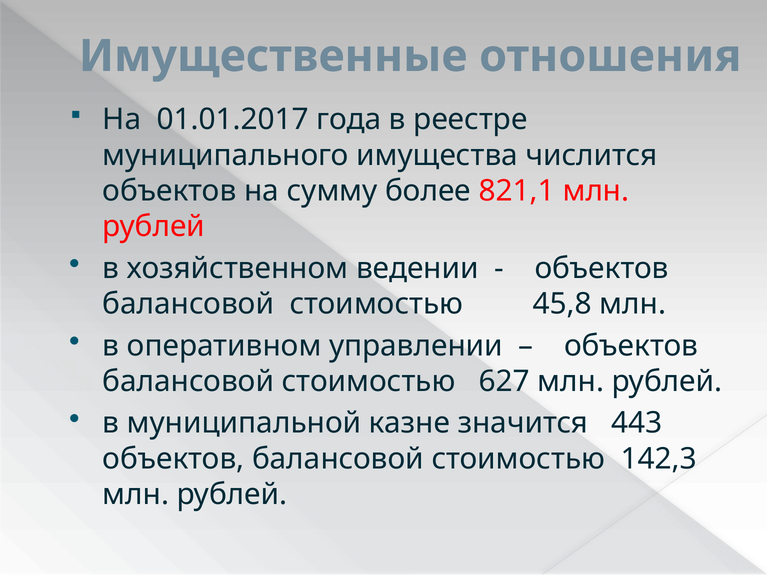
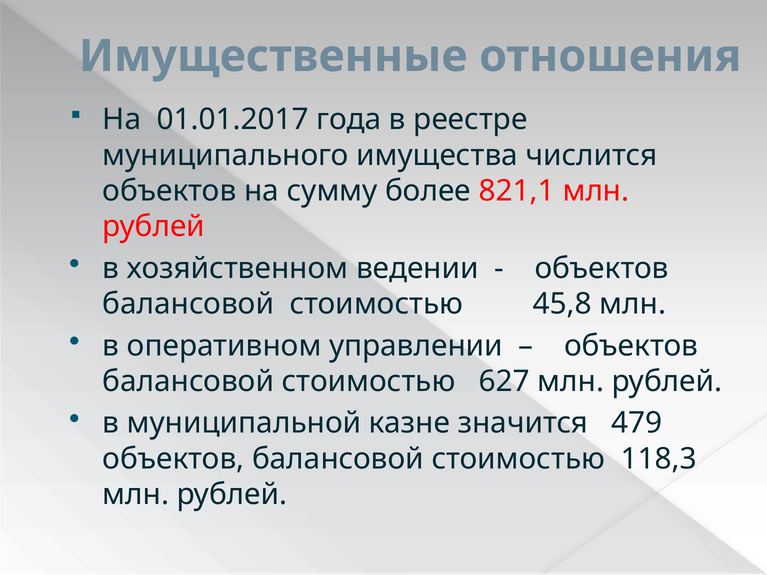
443: 443 -> 479 (637, 423)
142,3: 142,3 -> 118,3 (659, 459)
